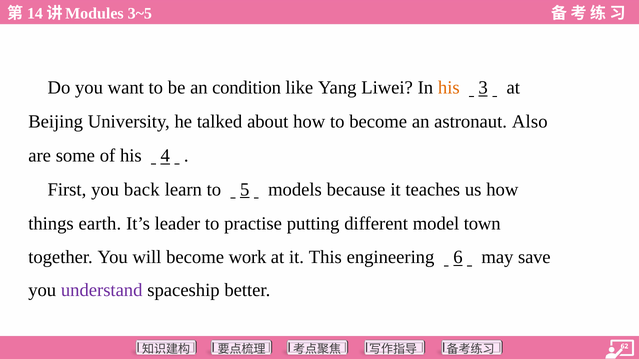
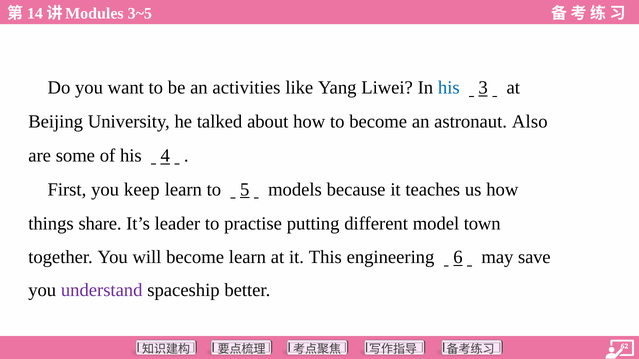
condition: condition -> activities (246, 88)
his colour: orange -> blue (449, 88)
back: back -> keep (142, 190)
earth: earth -> share (100, 224)
become work: work -> learn (247, 258)
